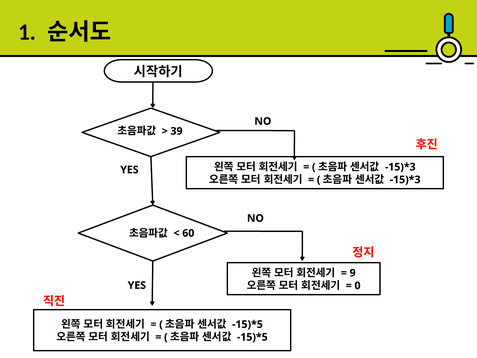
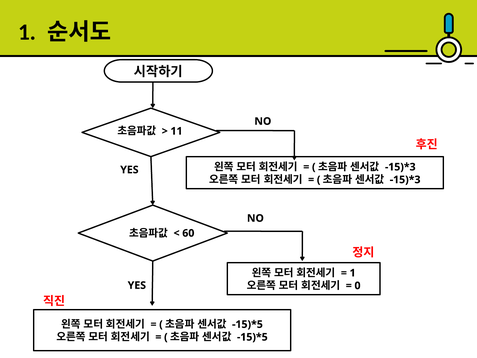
39: 39 -> 11 (177, 131)
9: 9 -> 1 (353, 273)
